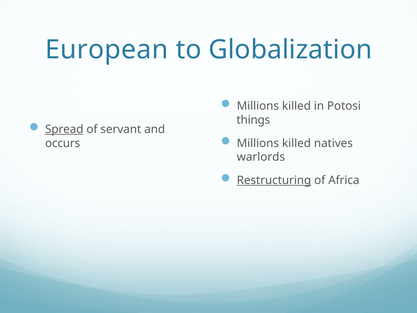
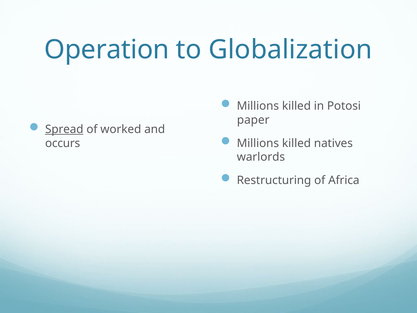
European: European -> Operation (107, 50)
things: things -> paper (253, 120)
servant: servant -> worked (121, 129)
Restructuring underline: present -> none (274, 180)
